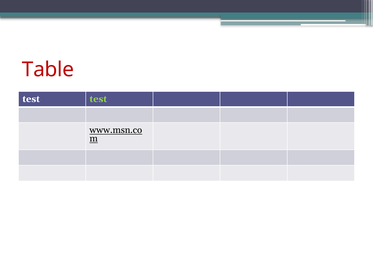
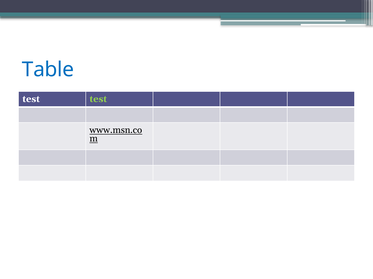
Table colour: red -> blue (48, 70)
